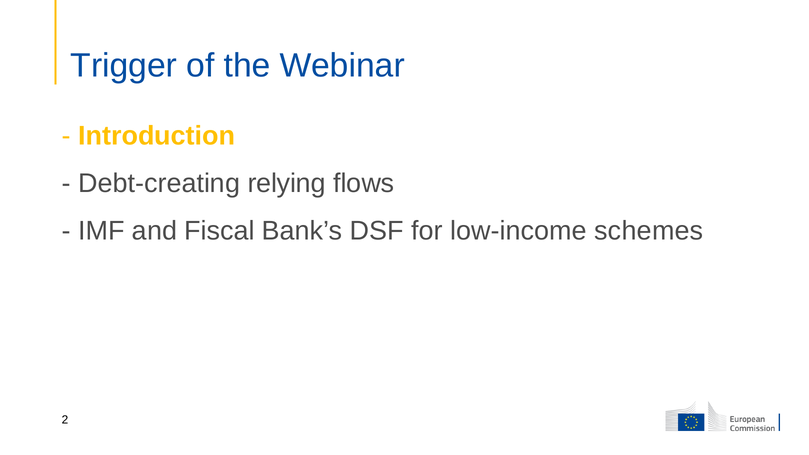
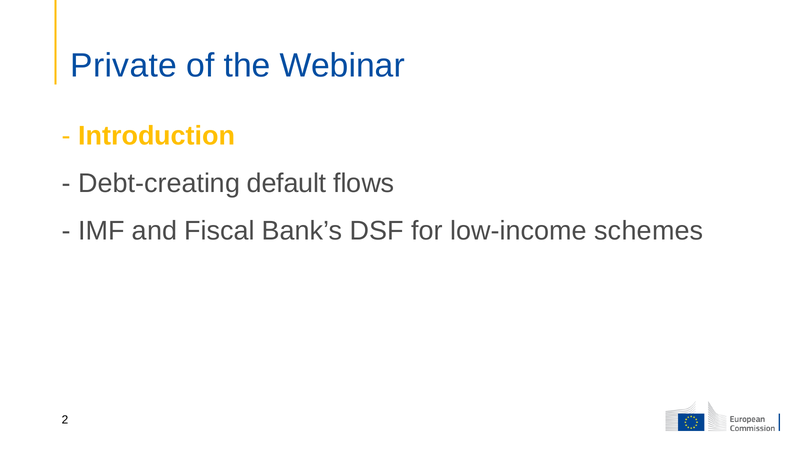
Trigger: Trigger -> Private (124, 66)
relying: relying -> default (287, 183)
